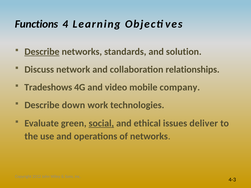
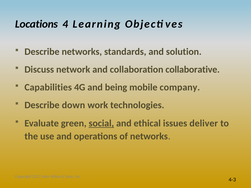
Functions: Functions -> Locations (37, 24)
Describe underline: present -> none (42, 52)
relationships: relationships -> collaborative (193, 70)
Tradeshows: Tradeshows -> Capabilities (48, 87)
video: video -> being (116, 87)
